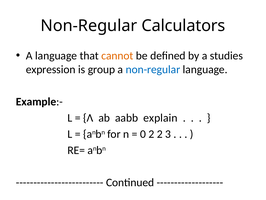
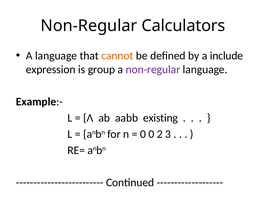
studies: studies -> include (226, 56)
non-regular colour: blue -> purple (153, 69)
explain: explain -> existing (160, 118)
0 2: 2 -> 0 (151, 134)
